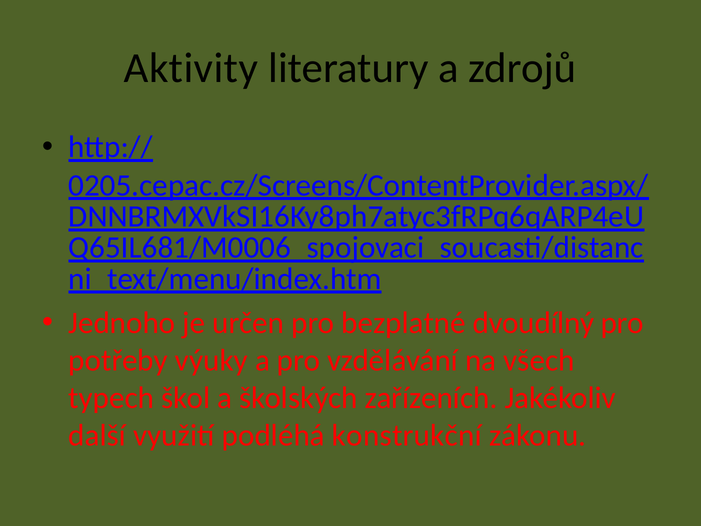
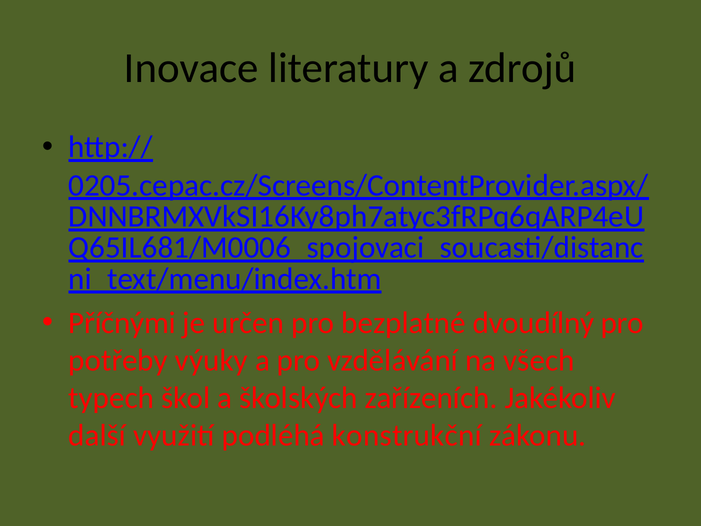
Aktivity: Aktivity -> Inovace (191, 68)
Jednoho: Jednoho -> Příčnými (122, 323)
